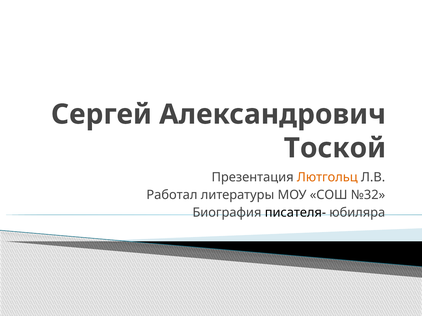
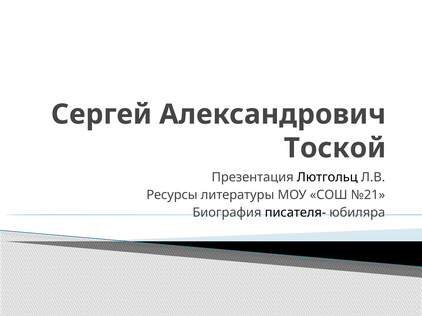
Лютгольц colour: orange -> black (327, 177)
Работал: Работал -> Ресурсы (172, 195)
№32: №32 -> №21 (368, 195)
